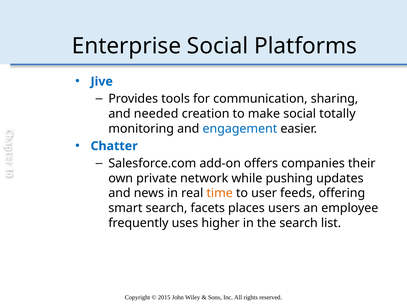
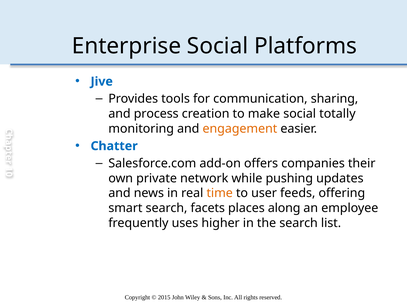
needed: needed -> process (156, 114)
engagement colour: blue -> orange (240, 129)
users: users -> along (284, 208)
